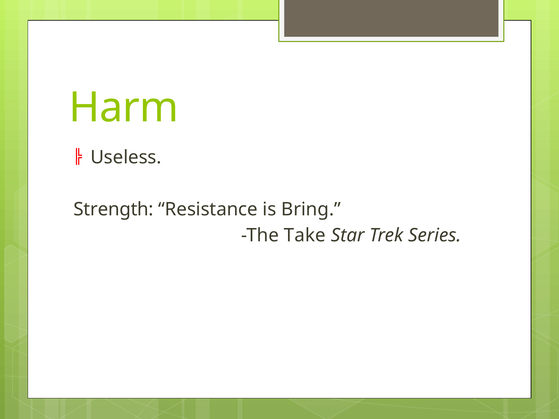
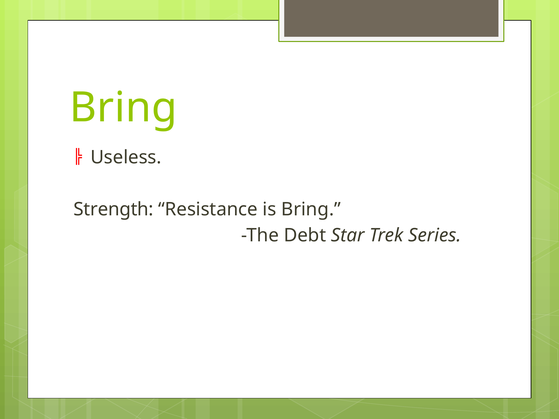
Harm: Harm -> Bring (123, 108)
Take: Take -> Debt (305, 236)
